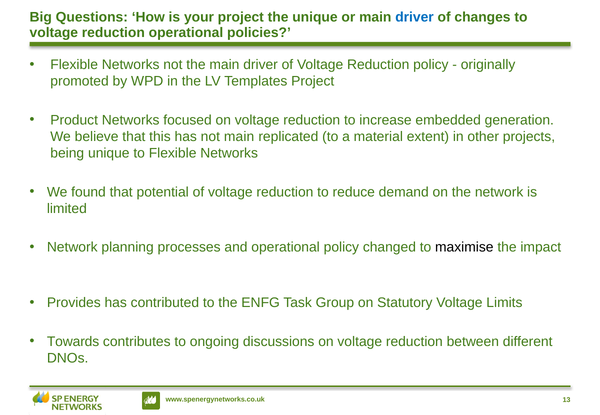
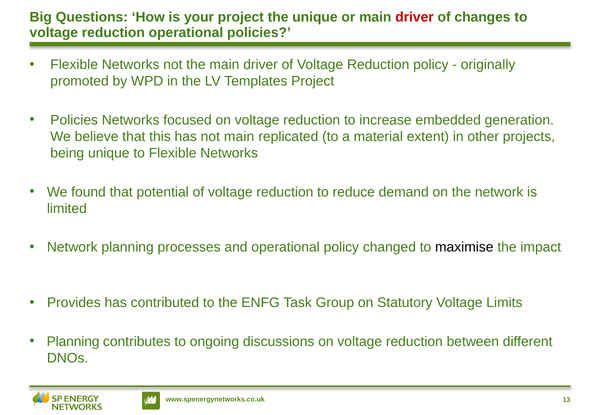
driver colour: blue -> red (414, 17)
Product: Product -> Policies (74, 120)
Towards: Towards -> Planning (73, 342)
